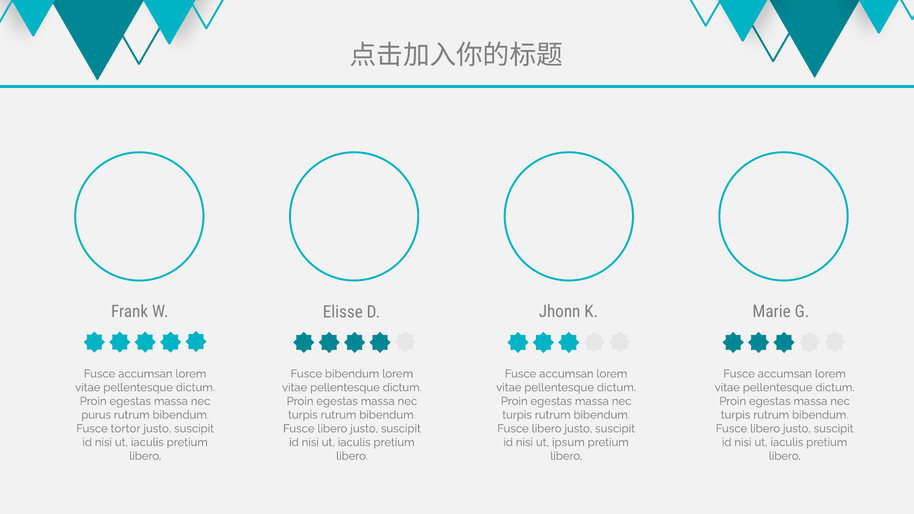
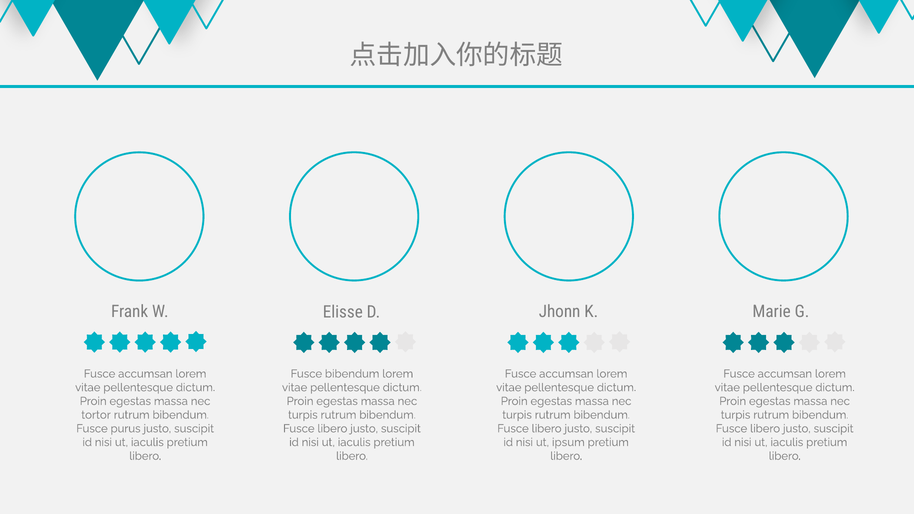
purus: purus -> tortor (96, 415)
tortor: tortor -> purus (126, 429)
